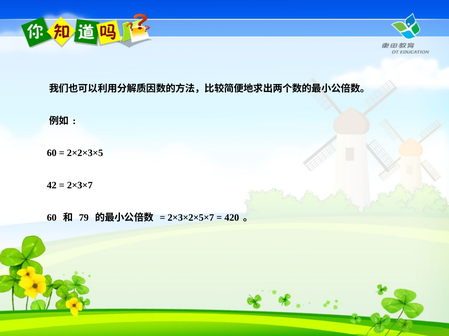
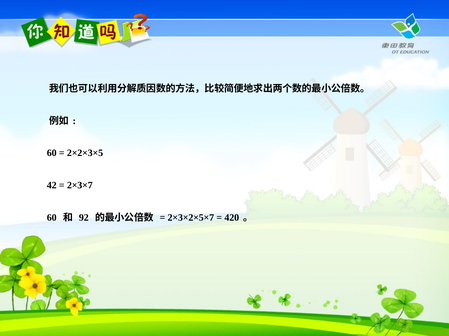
79: 79 -> 92 (84, 218)
